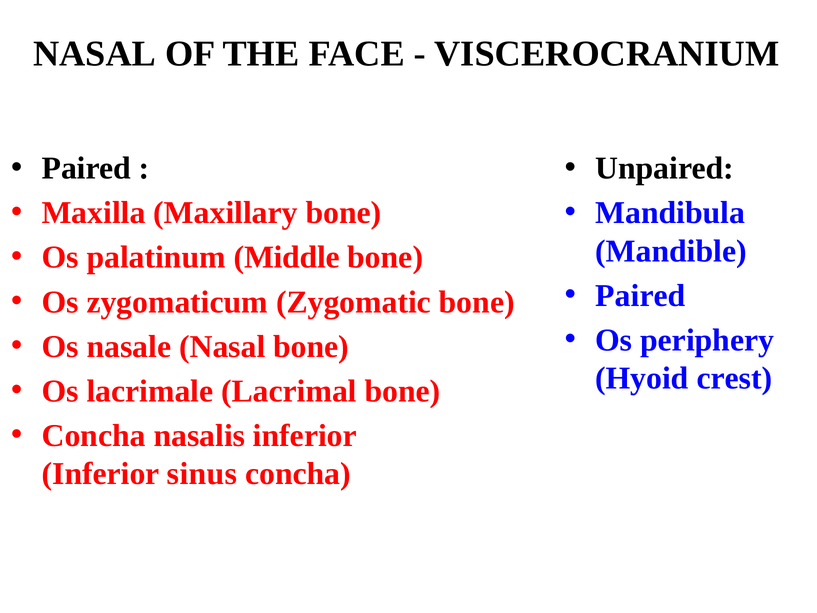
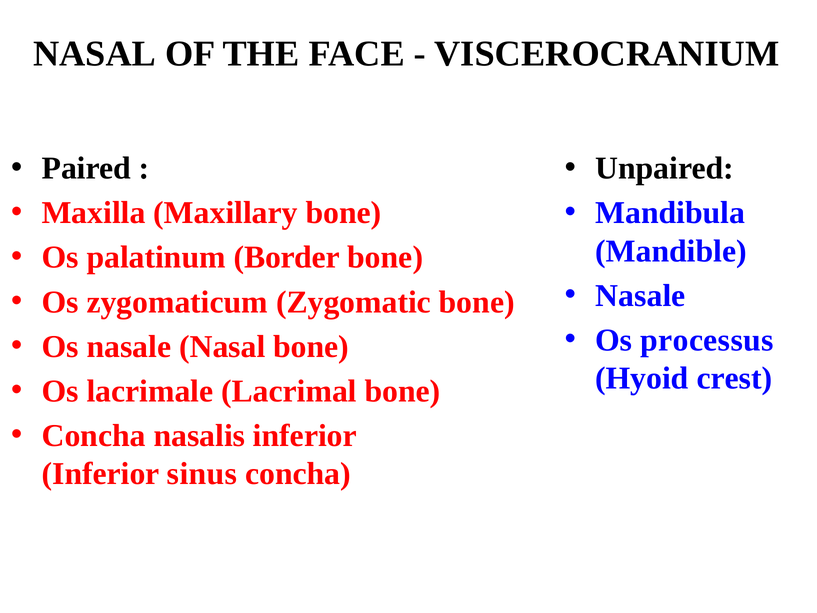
Middle: Middle -> Border (287, 257)
Paired: Paired -> Nasale (640, 296)
periphery: periphery -> processus (707, 340)
